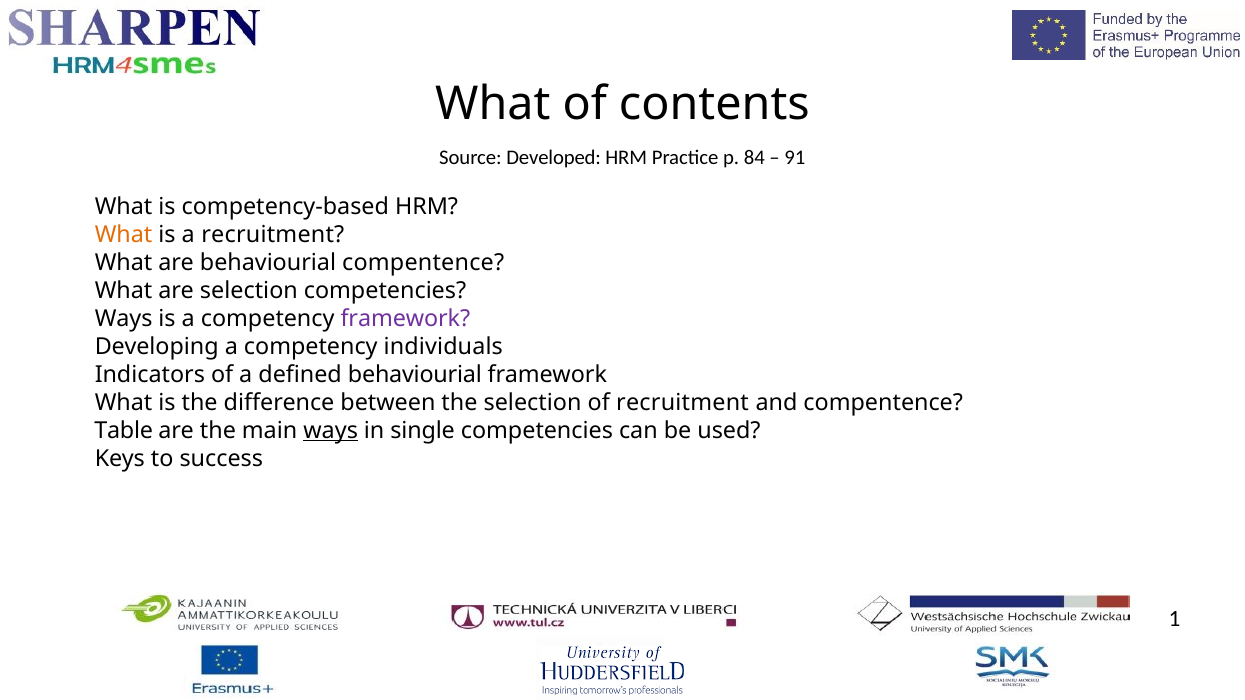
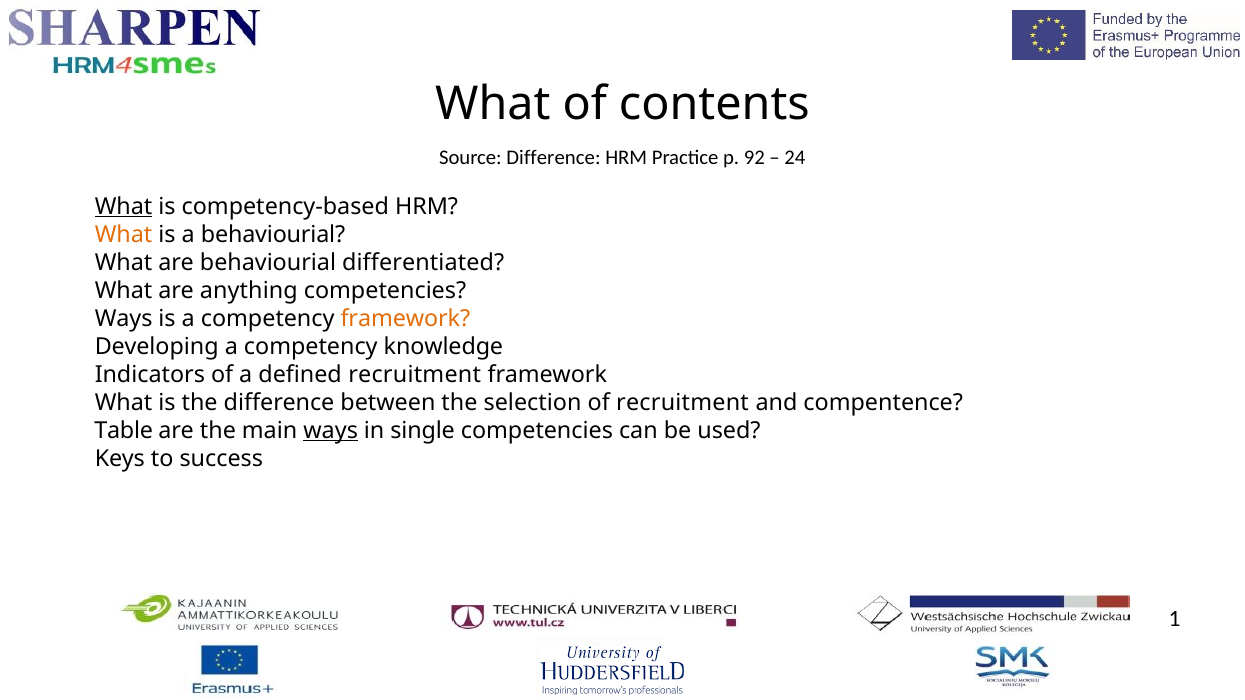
Source Developed: Developed -> Difference (554, 158)
84: 84 -> 92 (754, 158)
91: 91 -> 24 (795, 158)
What underline: none -> present (124, 207)
a recruitment: recruitment -> behaviourial (273, 235)
behaviourial compentence: compentence -> differentiated (423, 263)
are selection: selection -> anything (249, 291)
framework colour: purple -> orange (405, 319)
individuals: individuals -> knowledge (443, 347)
defined behaviourial: behaviourial -> recruitment (415, 375)
